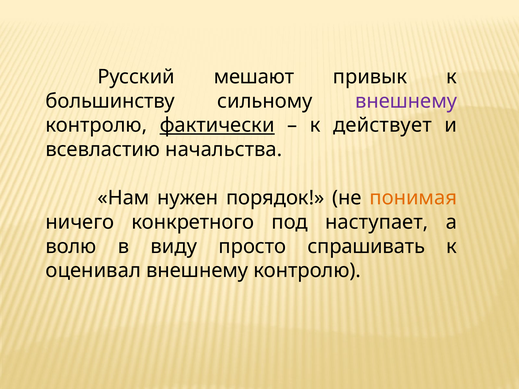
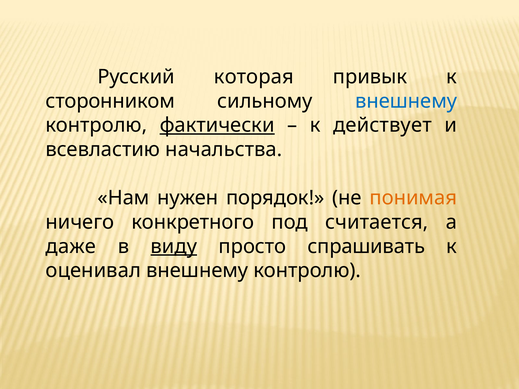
мешают: мешают -> которая (254, 77)
большинству: большинству -> сторонником (110, 101)
внешнему colour: purple -> blue (406, 101)
наступает: наступает -> считается (377, 222)
волю: волю -> даже (71, 247)
виду underline: none -> present (174, 247)
